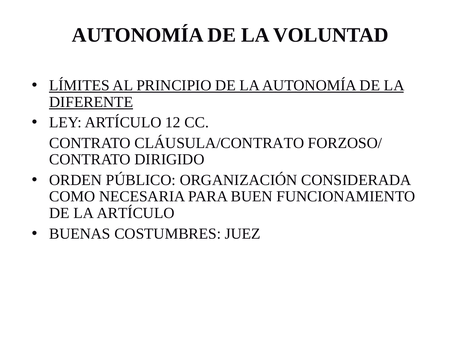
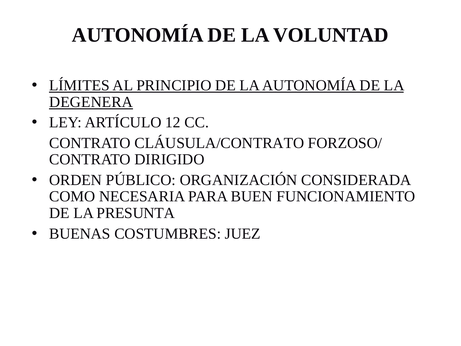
DIFERENTE: DIFERENTE -> DEGENERA (91, 102)
LA ARTÍCULO: ARTÍCULO -> PRESUNTA (136, 213)
